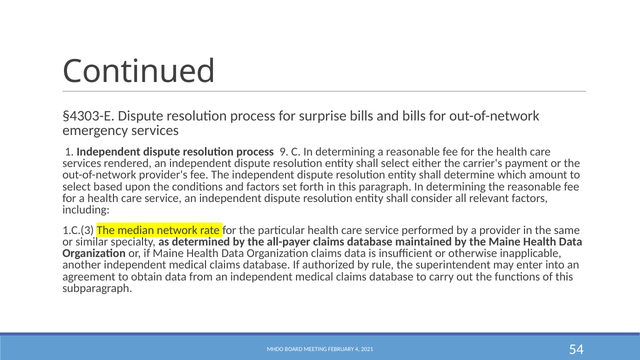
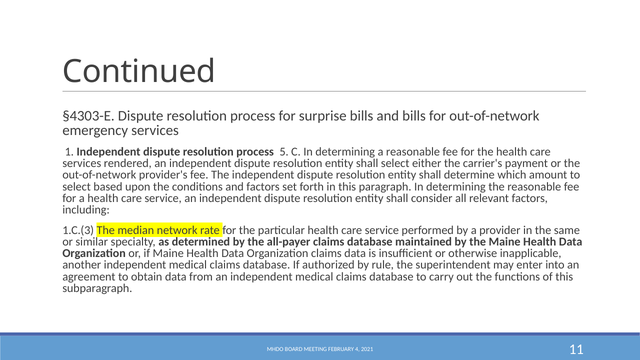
9: 9 -> 5 (284, 152)
54: 54 -> 11 (576, 350)
